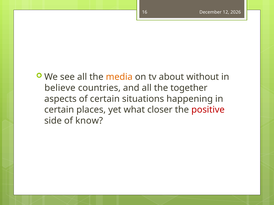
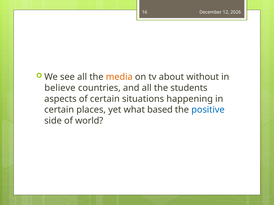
together: together -> students (189, 88)
closer: closer -> based (160, 110)
positive colour: red -> blue (208, 110)
know: know -> world (89, 121)
